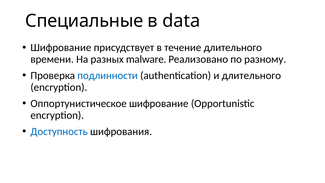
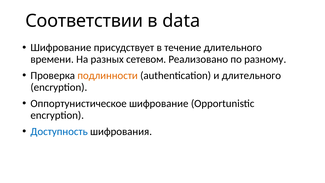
Специальные: Специальные -> Соответствии (84, 21)
malware: malware -> сетевом (146, 59)
подлинности colour: blue -> orange (108, 75)
